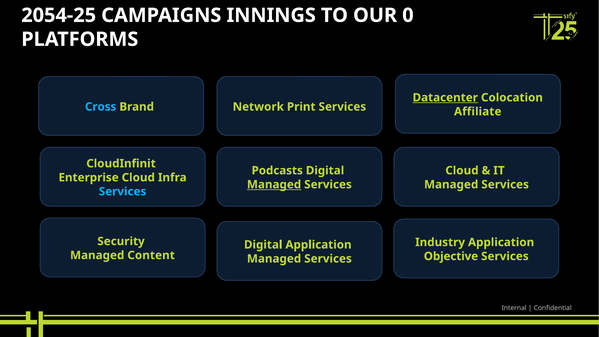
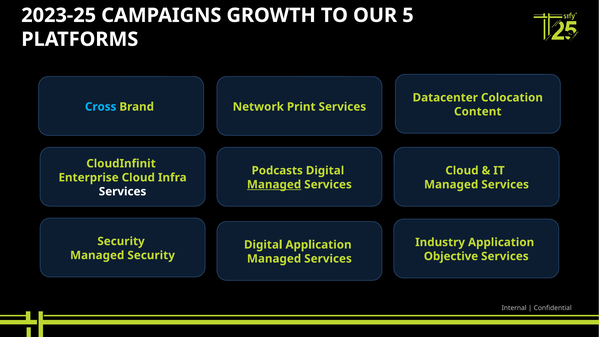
2054-25: 2054-25 -> 2023-25 (59, 15)
INNINGS: INNINGS -> GROWTH (271, 15)
0: 0 -> 5 (408, 15)
Datacenter underline: present -> none (445, 98)
Affiliate: Affiliate -> Content (478, 112)
Services colour: light blue -> white (123, 191)
Managed Content: Content -> Security (151, 255)
